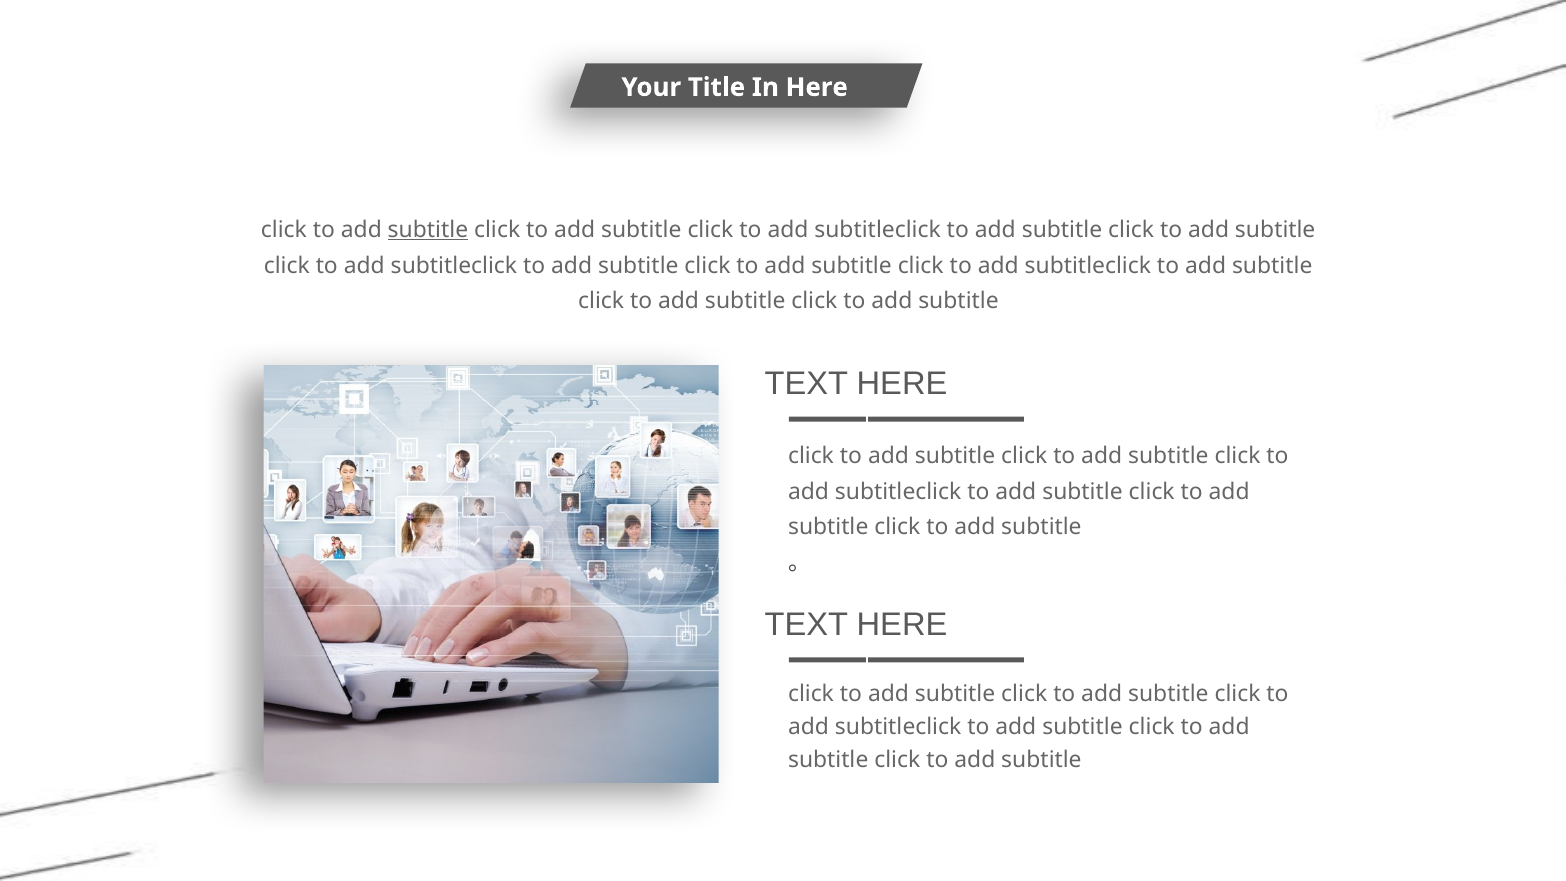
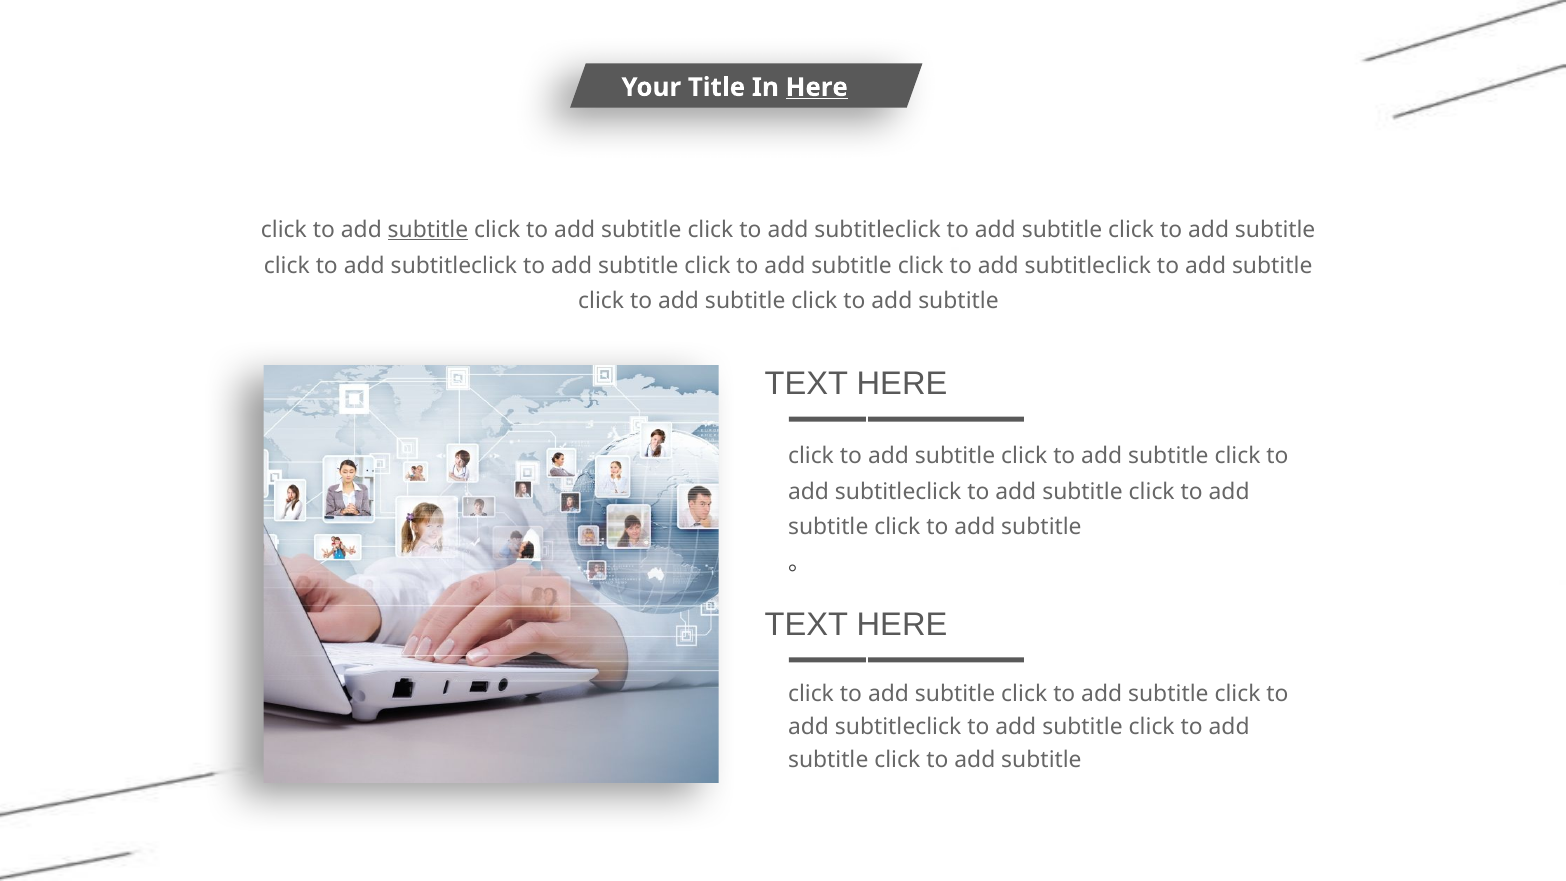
Here underline: none -> present (817, 87)
